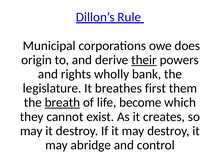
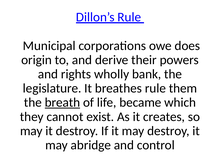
their underline: present -> none (144, 60)
breathes first: first -> rule (155, 88)
become: become -> became (140, 102)
